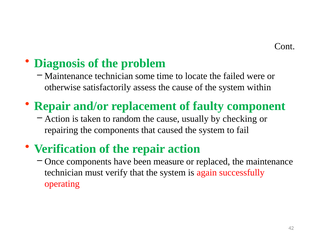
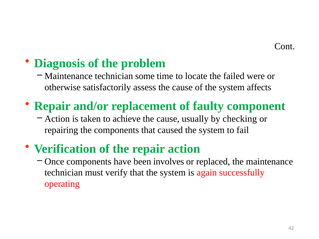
within: within -> affects (259, 87)
random: random -> achieve (127, 119)
measure: measure -> involves (169, 162)
